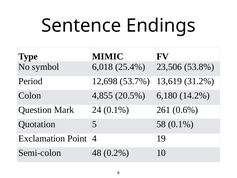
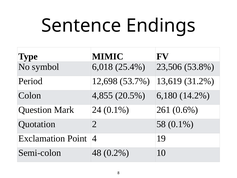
5: 5 -> 2 (94, 124)
